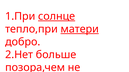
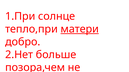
солнце underline: present -> none (57, 16)
